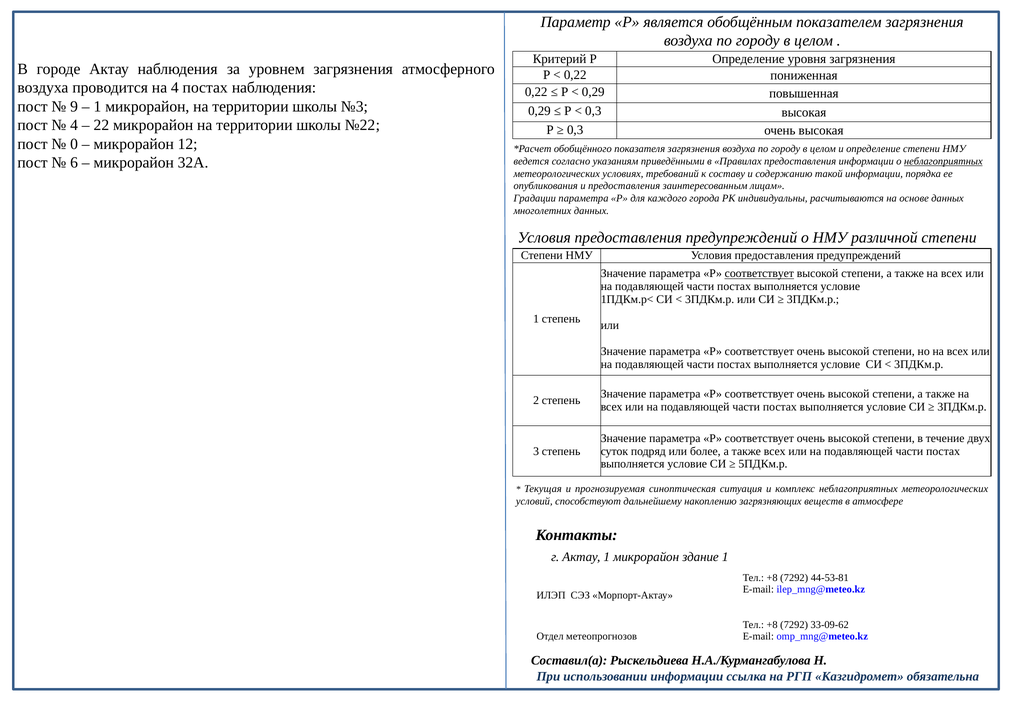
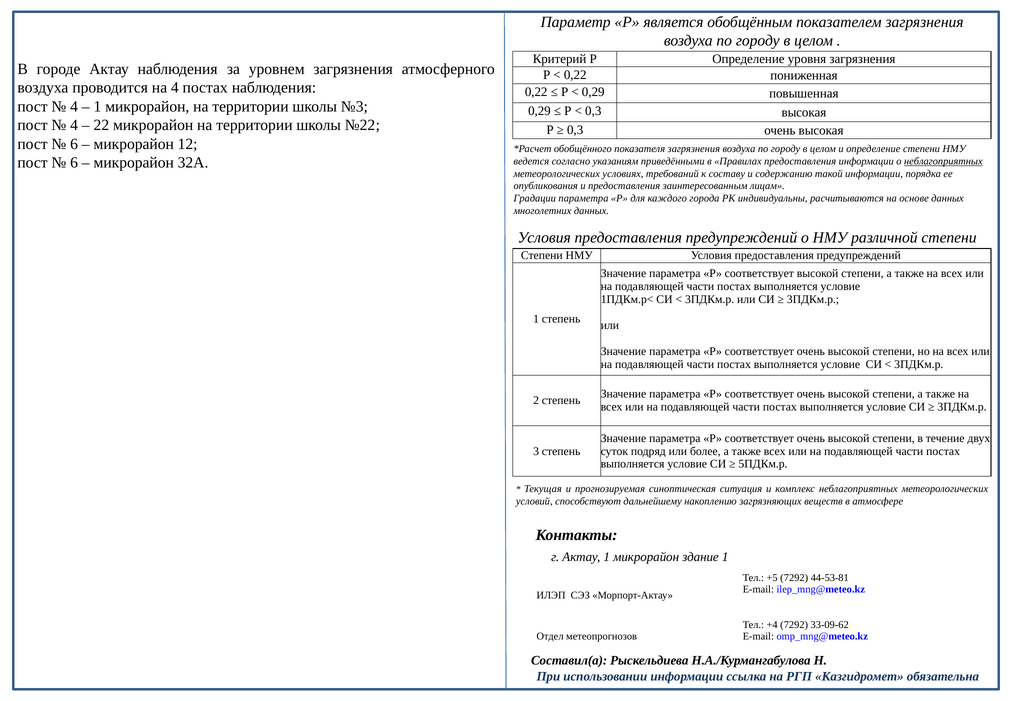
9: 9 -> 4 (74, 106)
0: 0 -> 6 (74, 144)
соответствует underline: present -> none (759, 273)
+8: +8 -> +5 (772, 578)
+8: +8 -> +4 (772, 624)
